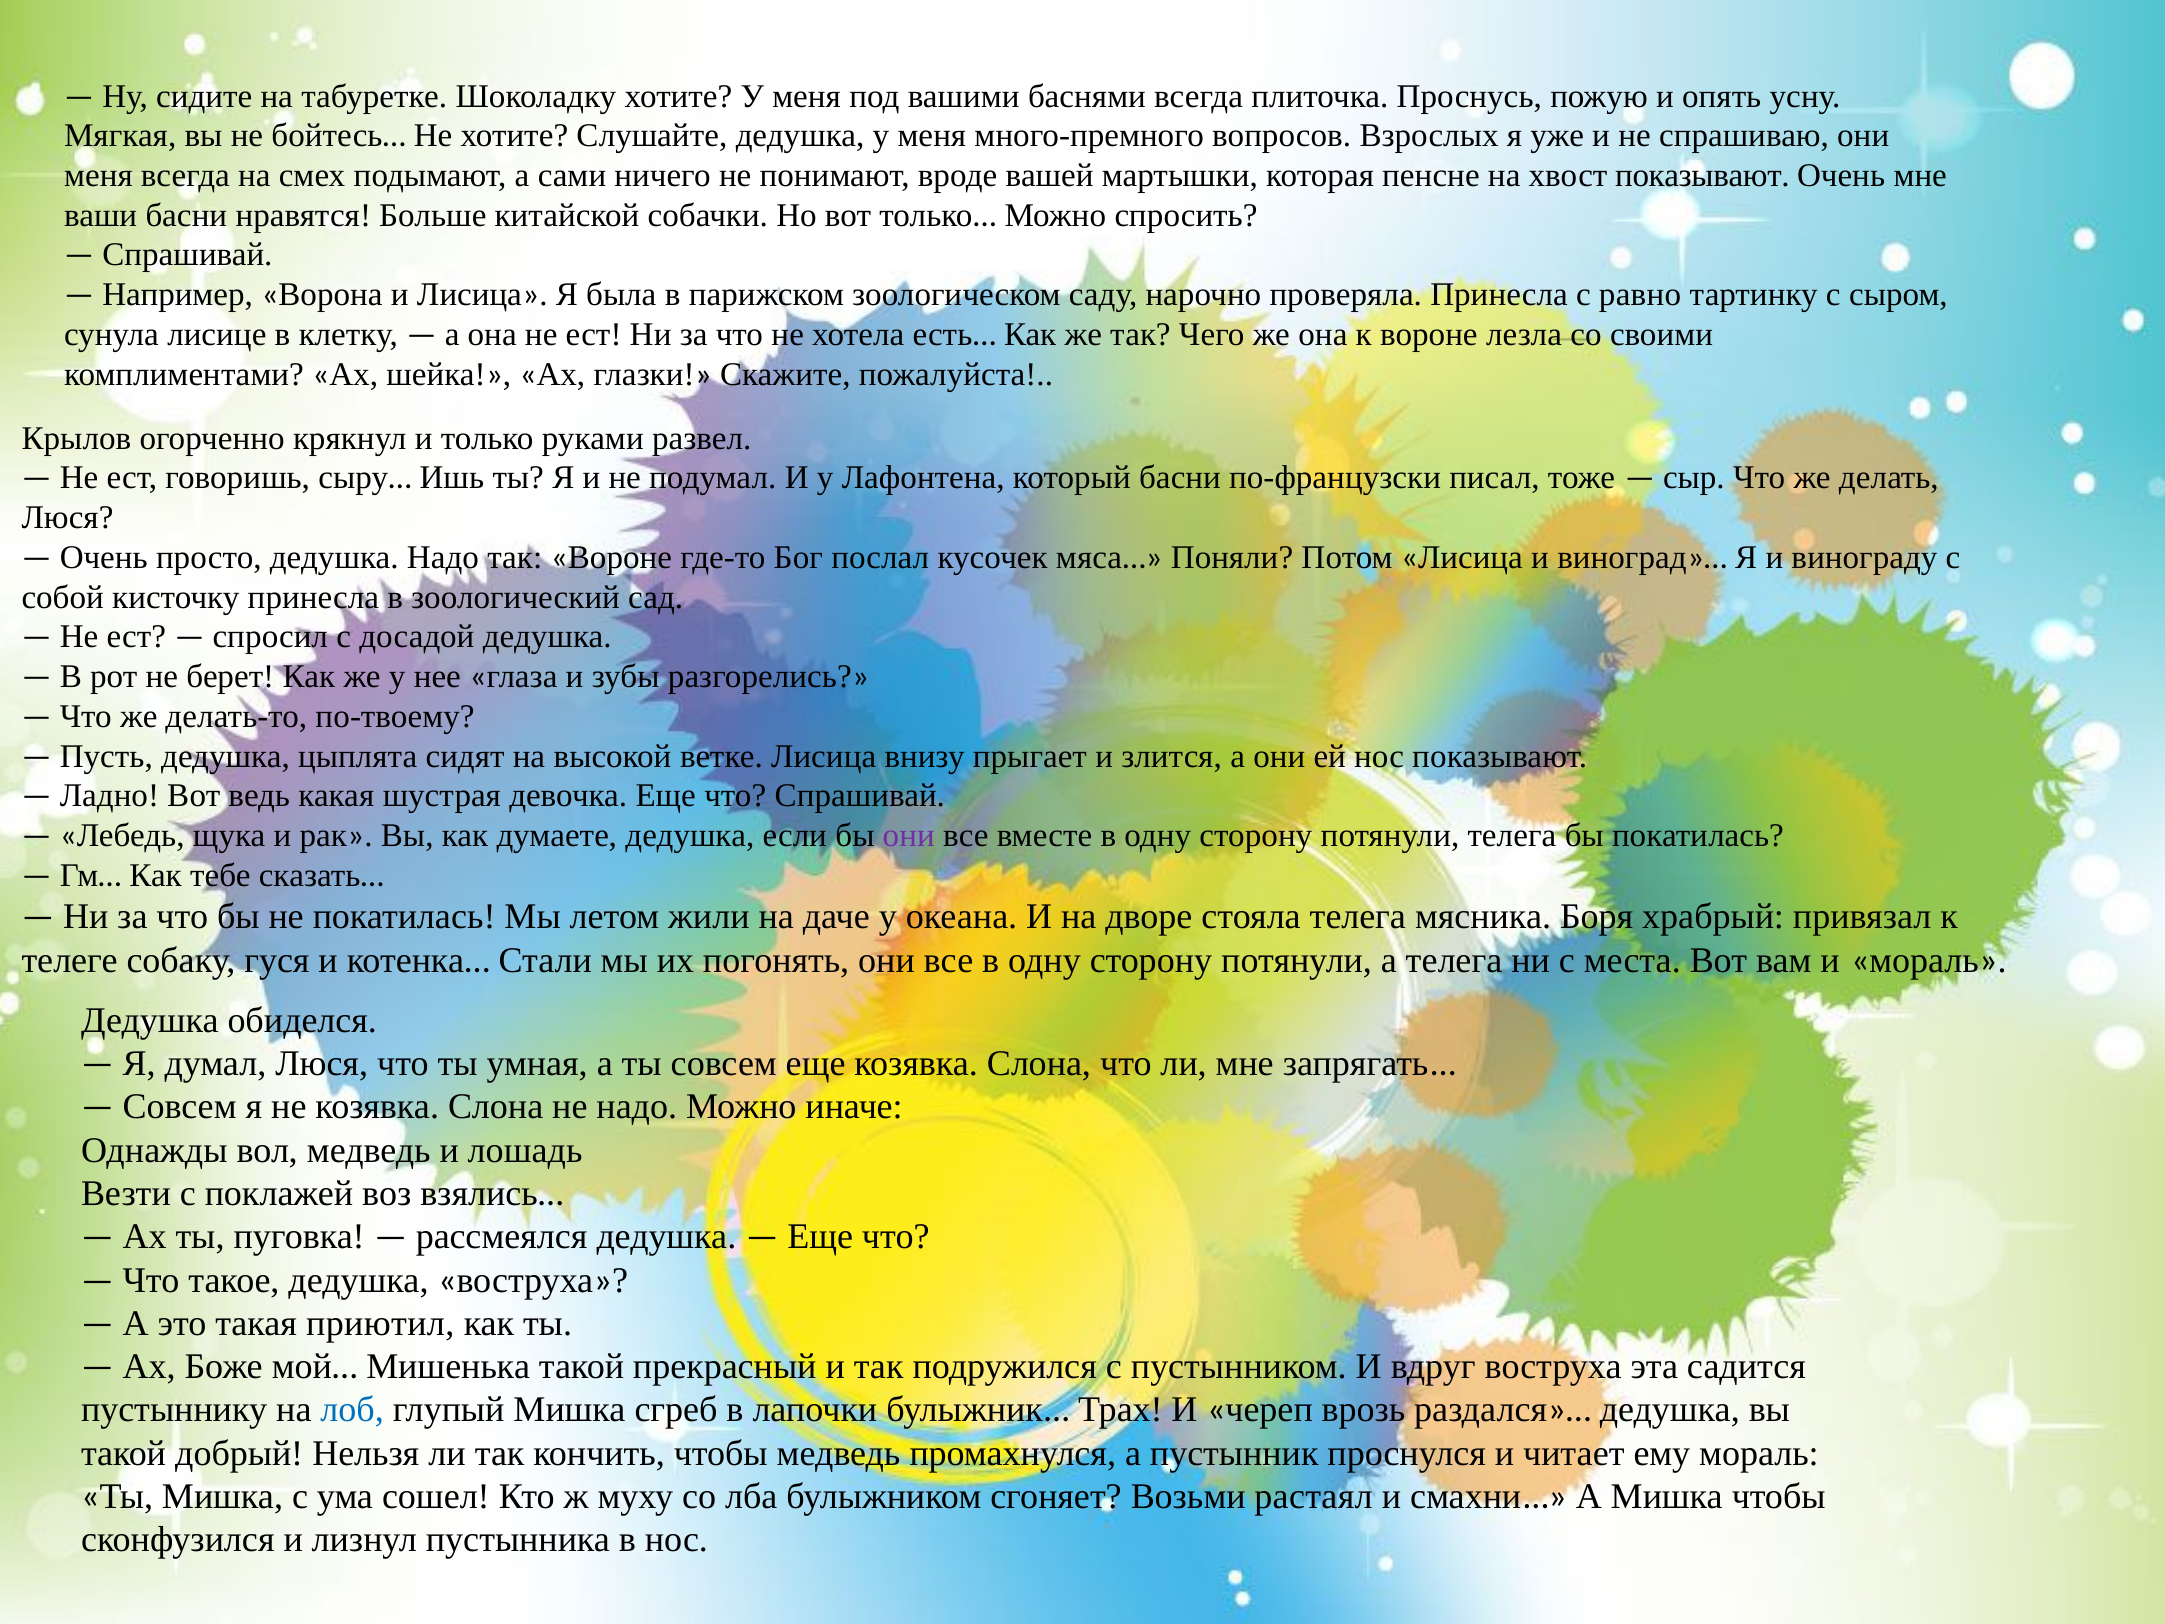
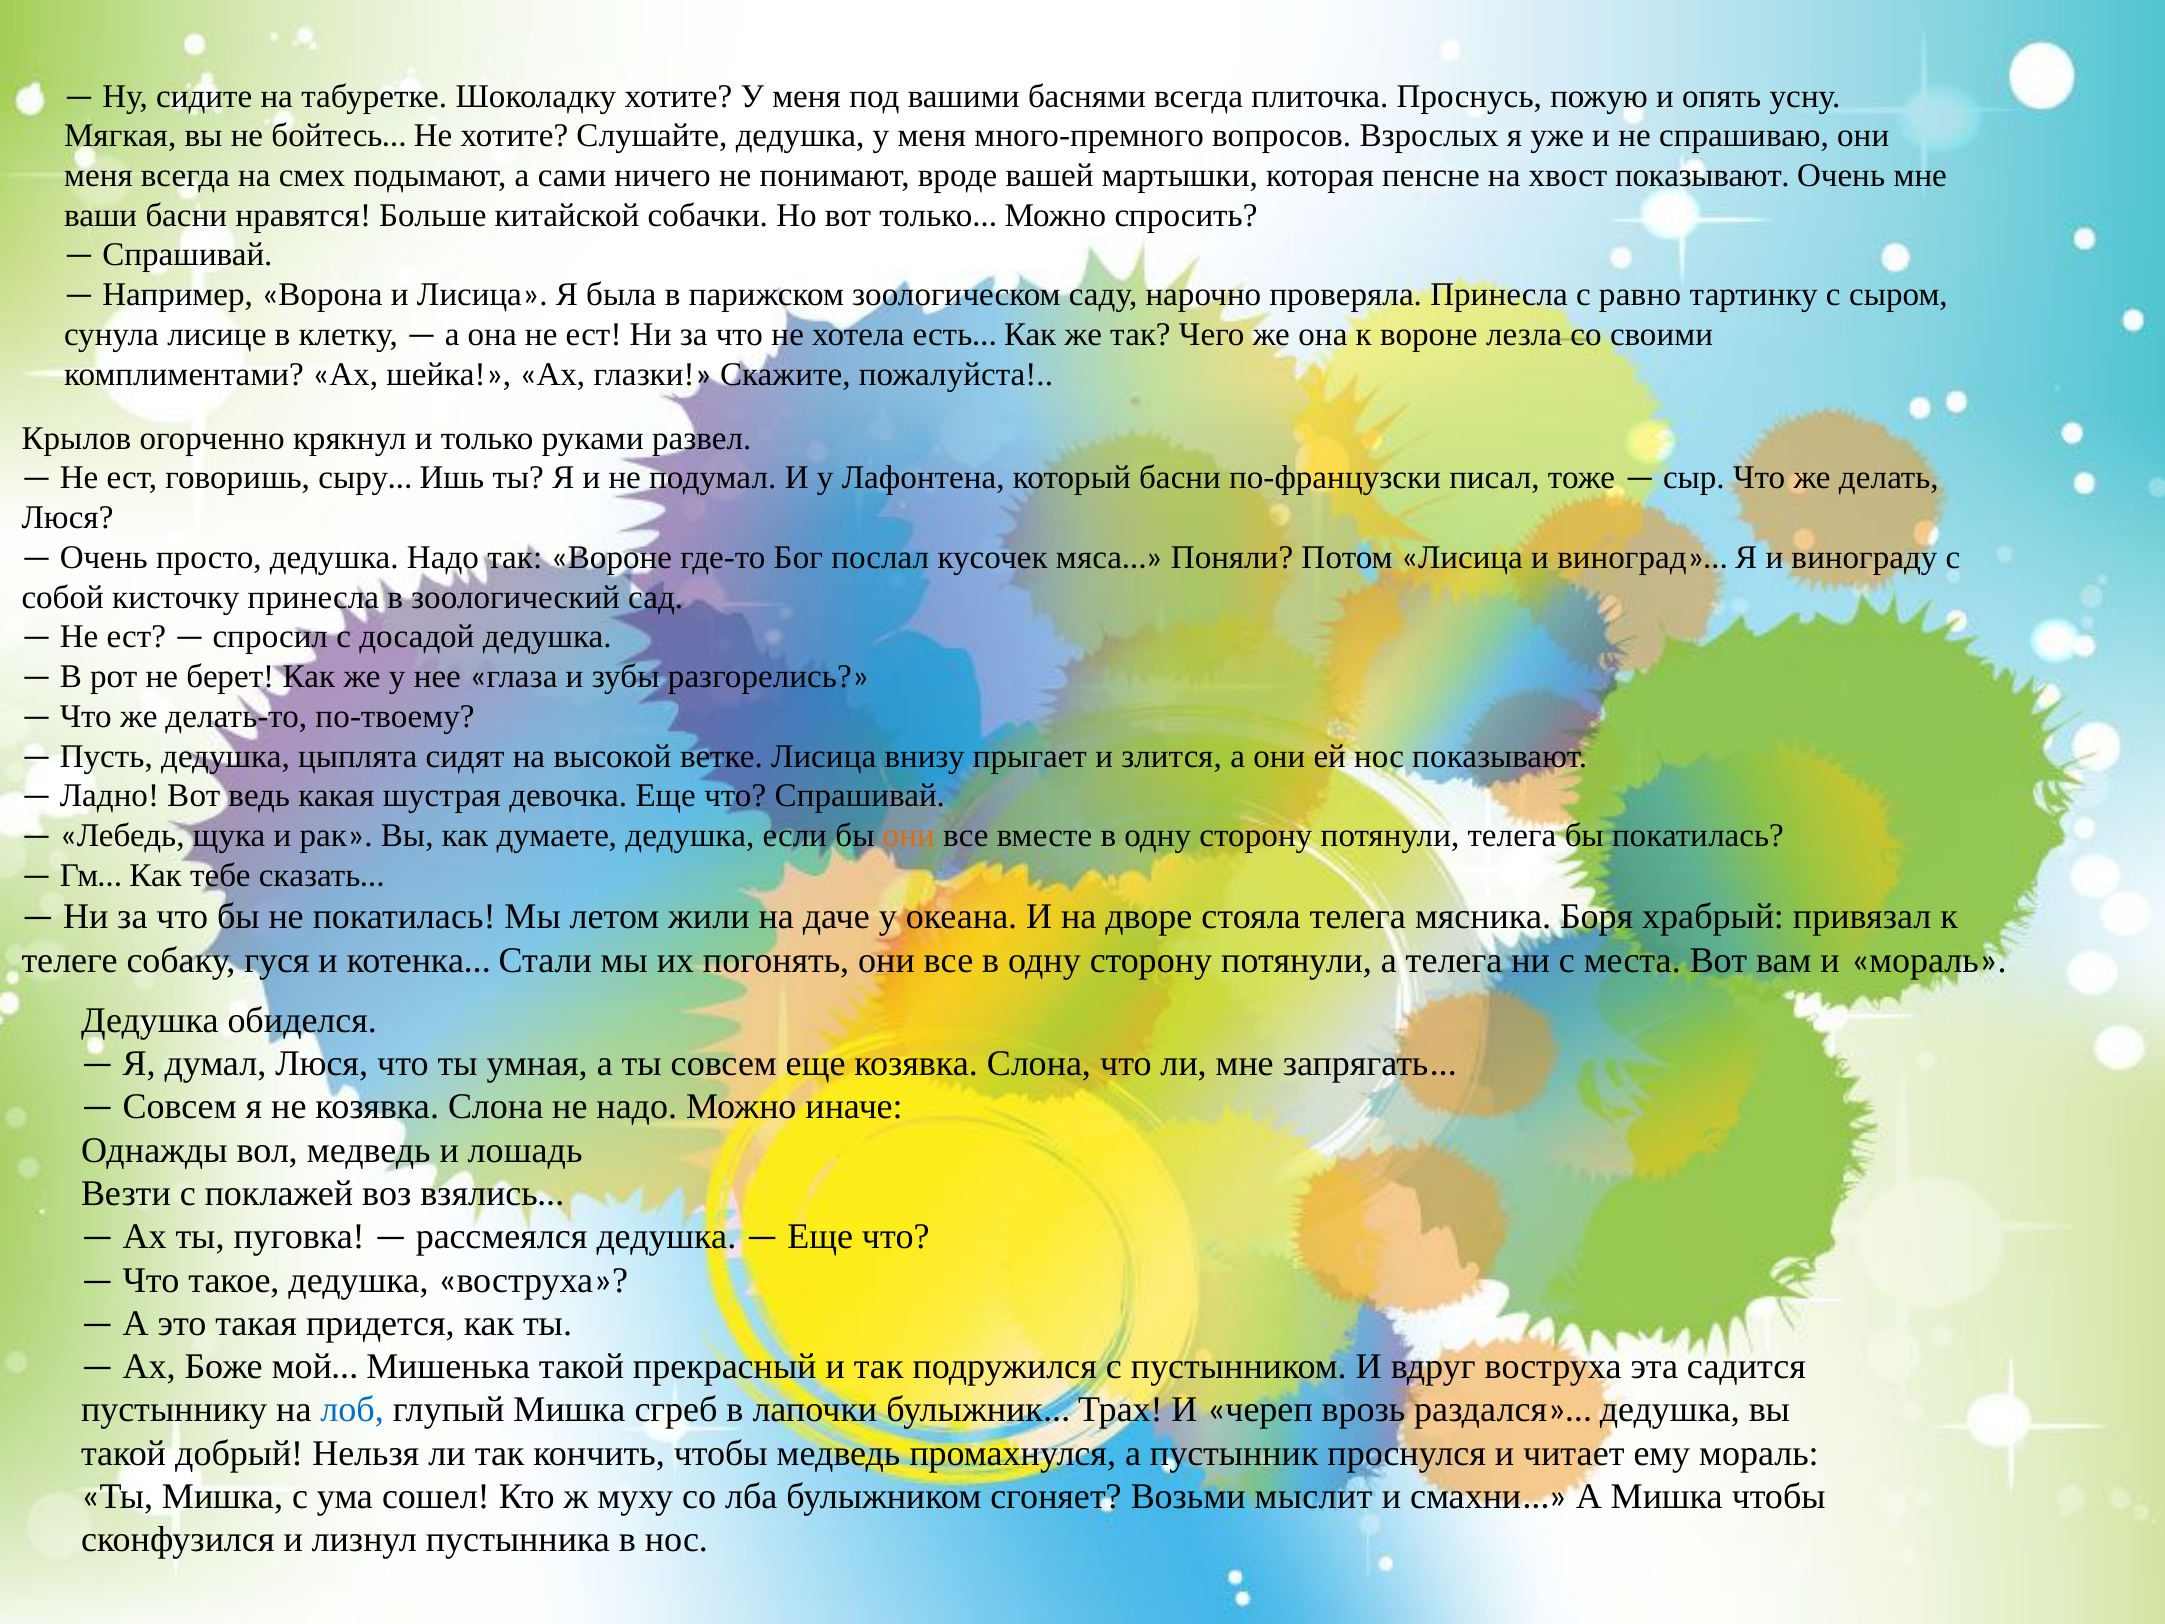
они colour: purple -> orange (909, 835)
приютил: приютил -> придется (380, 1323)
растаял: растаял -> мыслит (1314, 1496)
